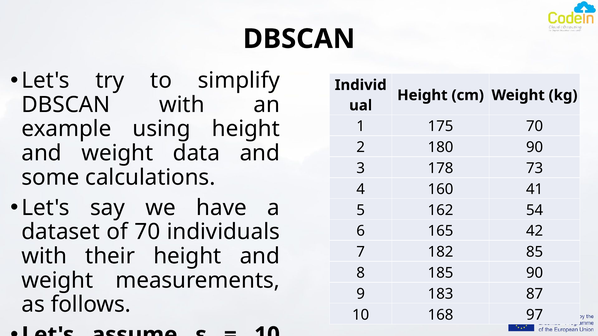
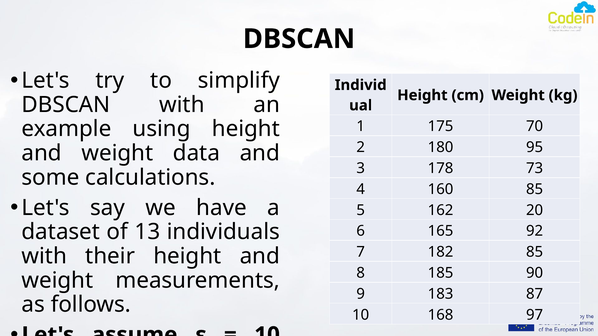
180 90: 90 -> 95 (535, 147)
160 41: 41 -> 85 (535, 189)
54: 54 -> 20 (535, 210)
of 70: 70 -> 13 (147, 232)
42: 42 -> 92 (535, 231)
